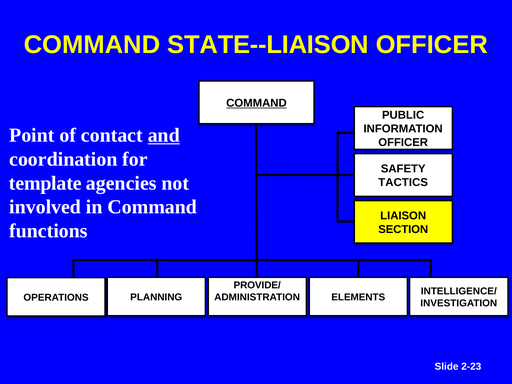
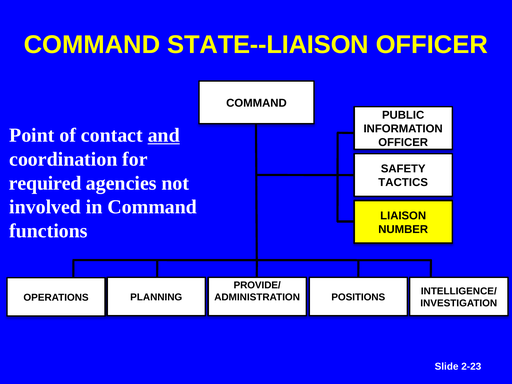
COMMAND underline: present -> none (256, 103)
template: template -> required (45, 183)
SECTION: SECTION -> NUMBER (403, 229)
ELEMENTS: ELEMENTS -> POSITIONS (358, 297)
